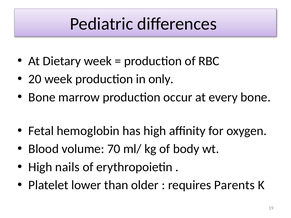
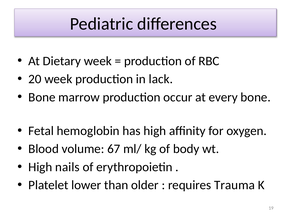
only: only -> lack (161, 79)
70: 70 -> 67 (114, 149)
Parents: Parents -> Trauma (234, 185)
